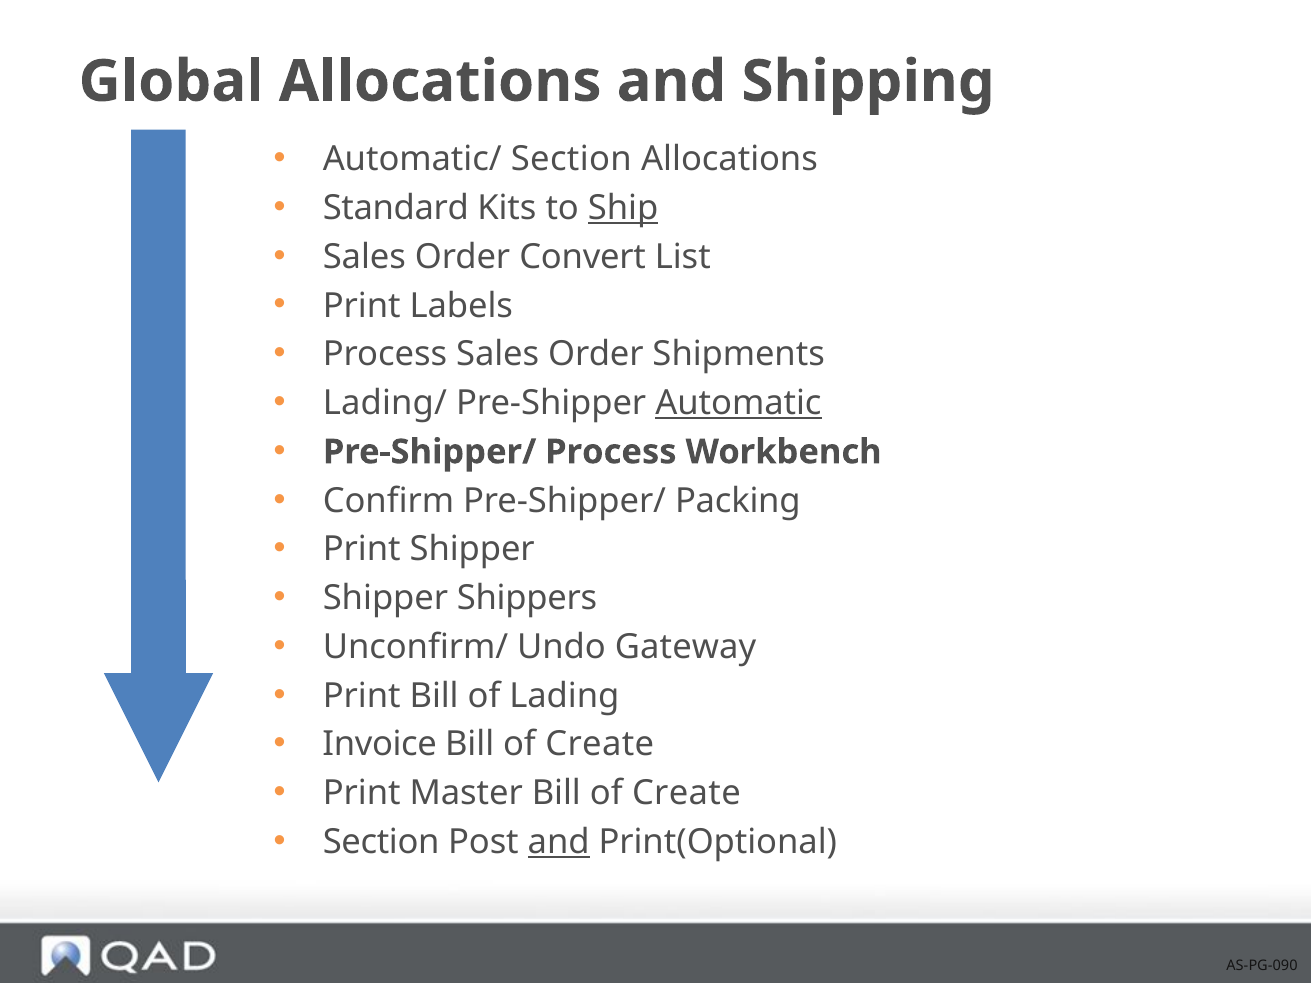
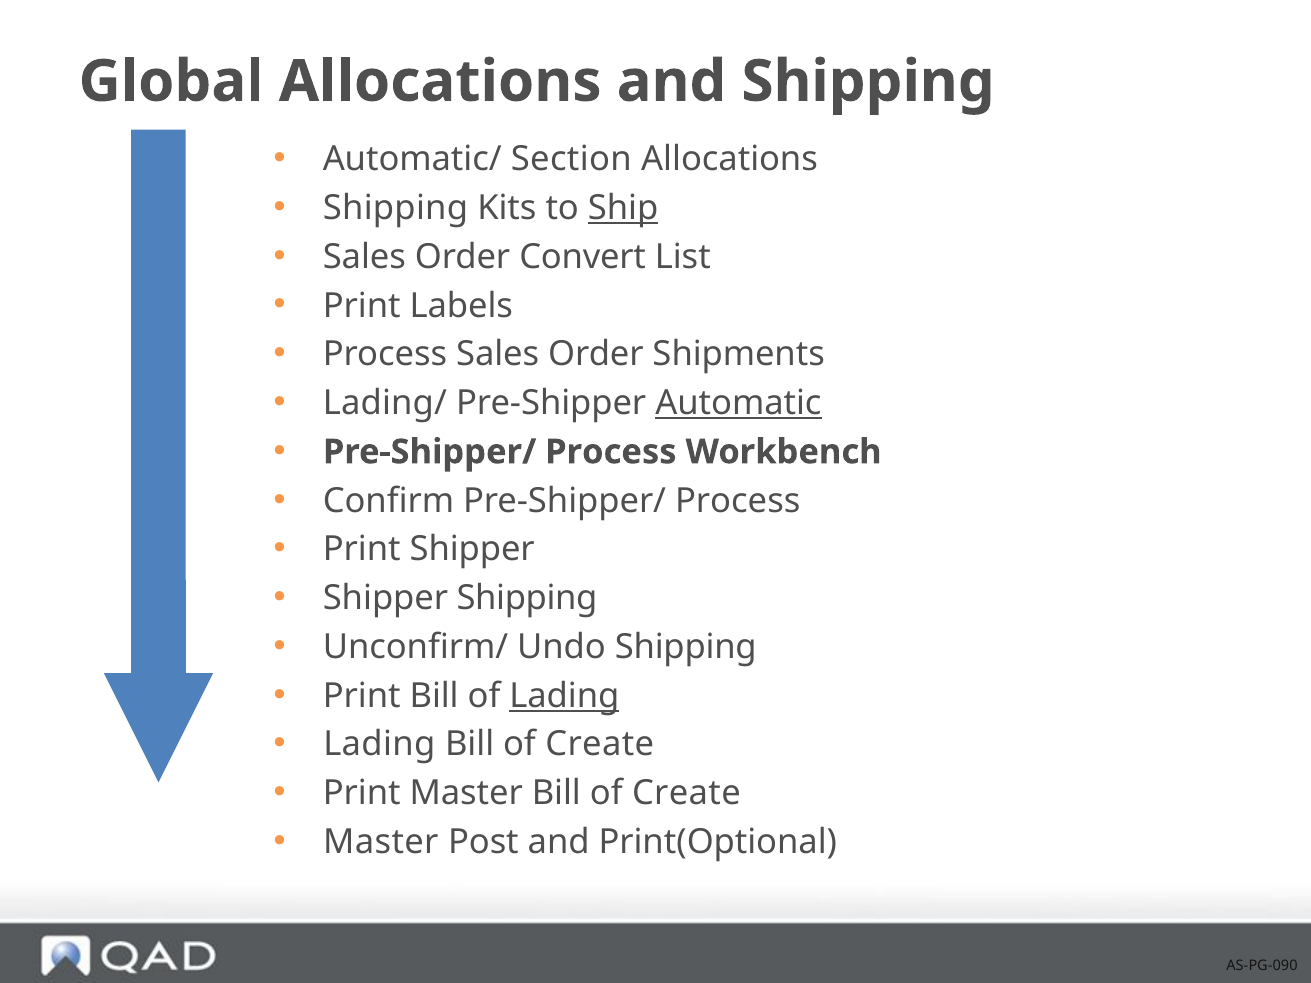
Standard: Standard -> Shipping (395, 208)
Confirm Pre-Shipper/ Packing: Packing -> Process (738, 501)
Shipper Shippers: Shippers -> Shipping (527, 598)
Undo Gateway: Gateway -> Shipping (686, 647)
Lading underline: none -> present (564, 696)
Invoice: Invoice -> Lading (379, 745)
Section: Section -> Master (381, 842)
and underline: present -> none (559, 842)
